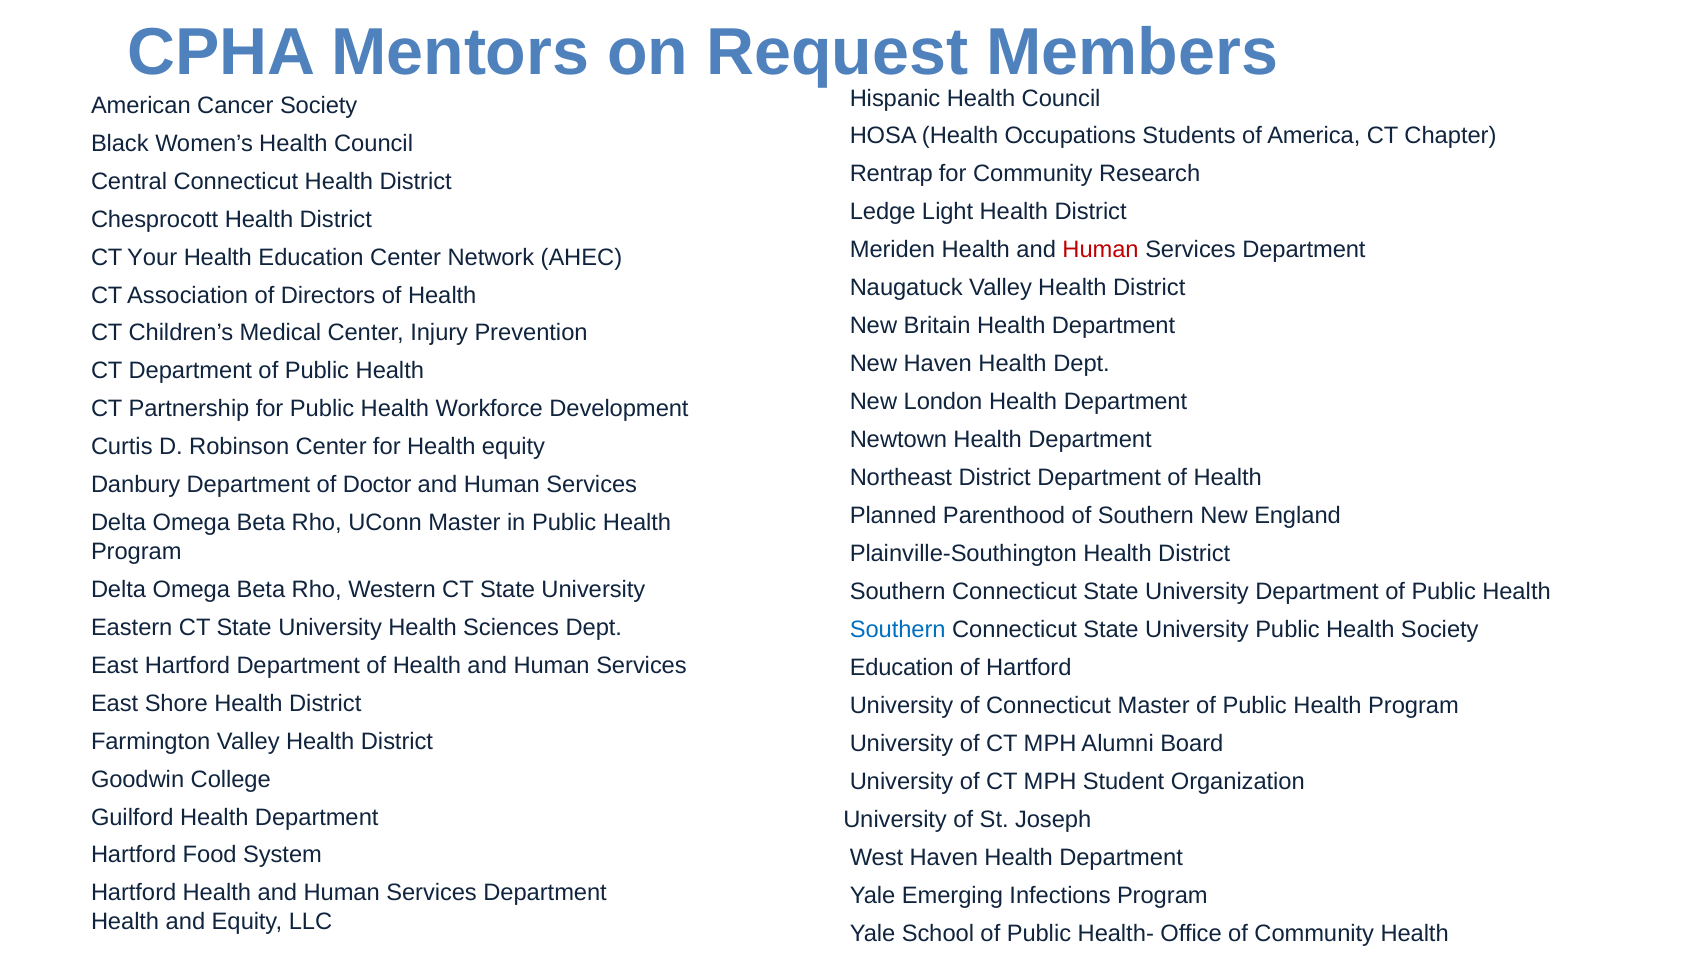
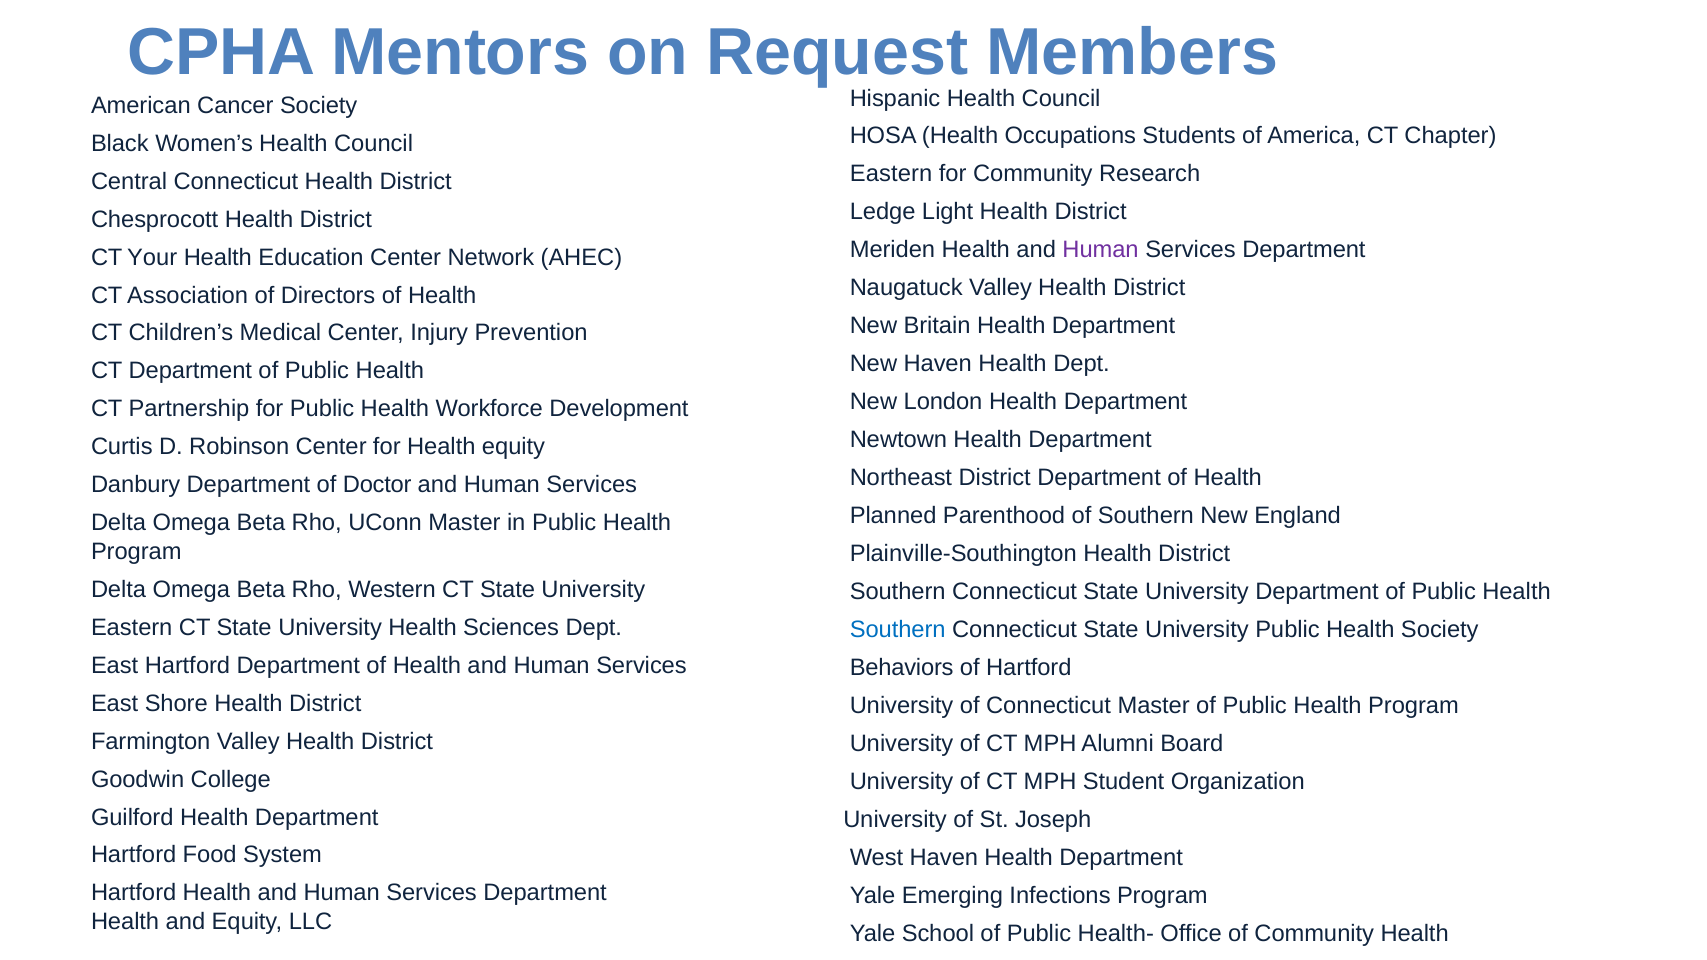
Rentrap: Rentrap -> Eastern (891, 174)
Human colour: red -> purple (1101, 250)
Education: Education -> Behaviors (902, 668)
